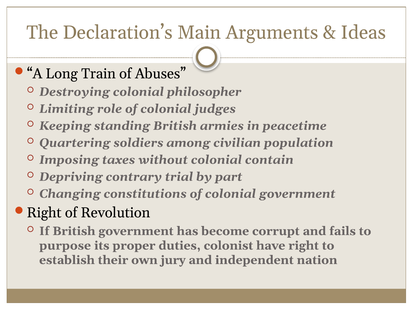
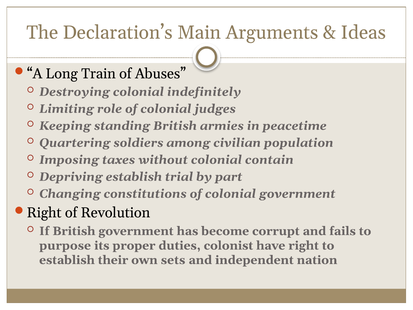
philosopher: philosopher -> indefinitely (204, 92)
Depriving contrary: contrary -> establish (134, 177)
jury: jury -> sets (173, 260)
